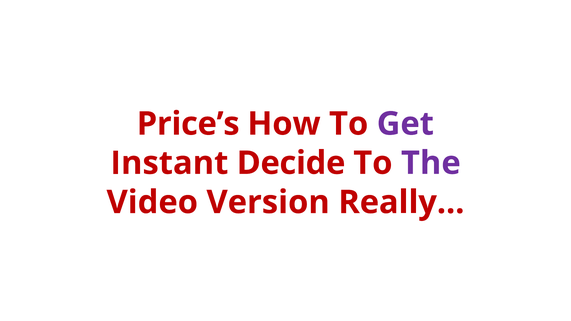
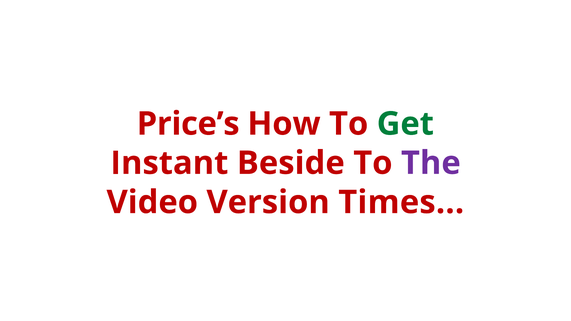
Get colour: purple -> green (405, 124)
Decide: Decide -> Beside (291, 163)
Really: Really -> Times (401, 202)
